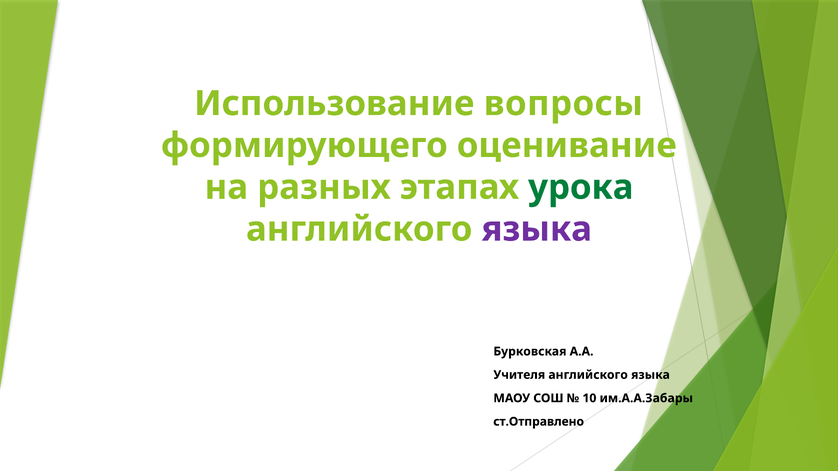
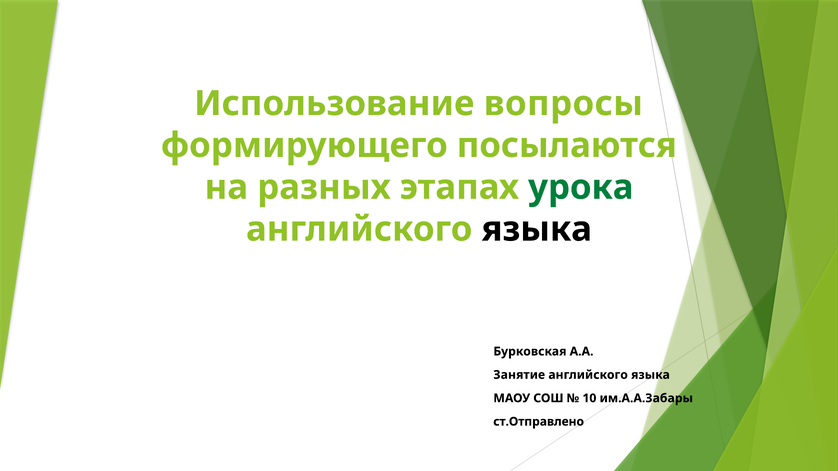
оценивание: оценивание -> посылаются (567, 146)
языка colour: purple -> black (537, 229)
Учителя: Учителя -> Занятие (519, 375)
